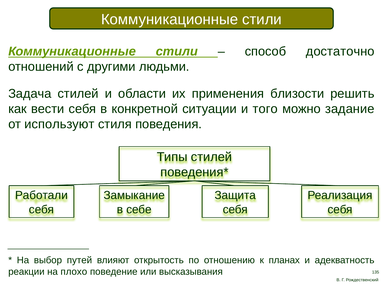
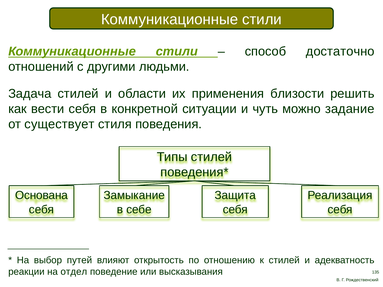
того: того -> чуть (265, 109)
используют: используют -> существует (59, 124)
Работали: Работали -> Основана (41, 196)
к планах: планах -> стилей (284, 260)
плохо: плохо -> отдел (74, 272)
